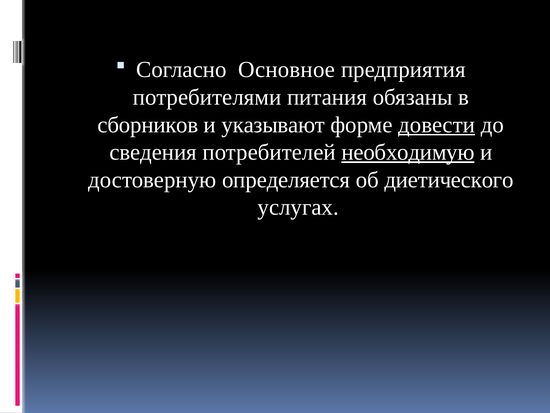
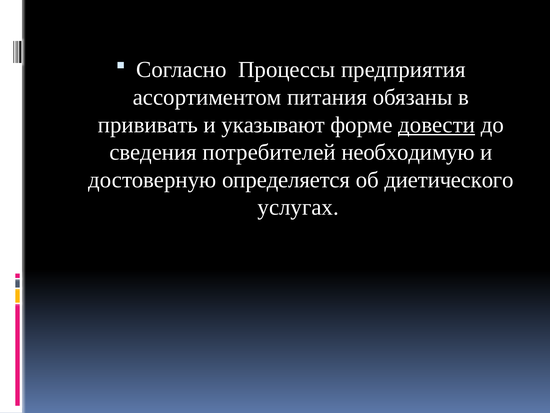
Основное: Основное -> Процессы (287, 70)
потребителями: потребителями -> ассортиментом (207, 97)
сборников: сборников -> прививать (148, 125)
необходимую underline: present -> none (408, 152)
